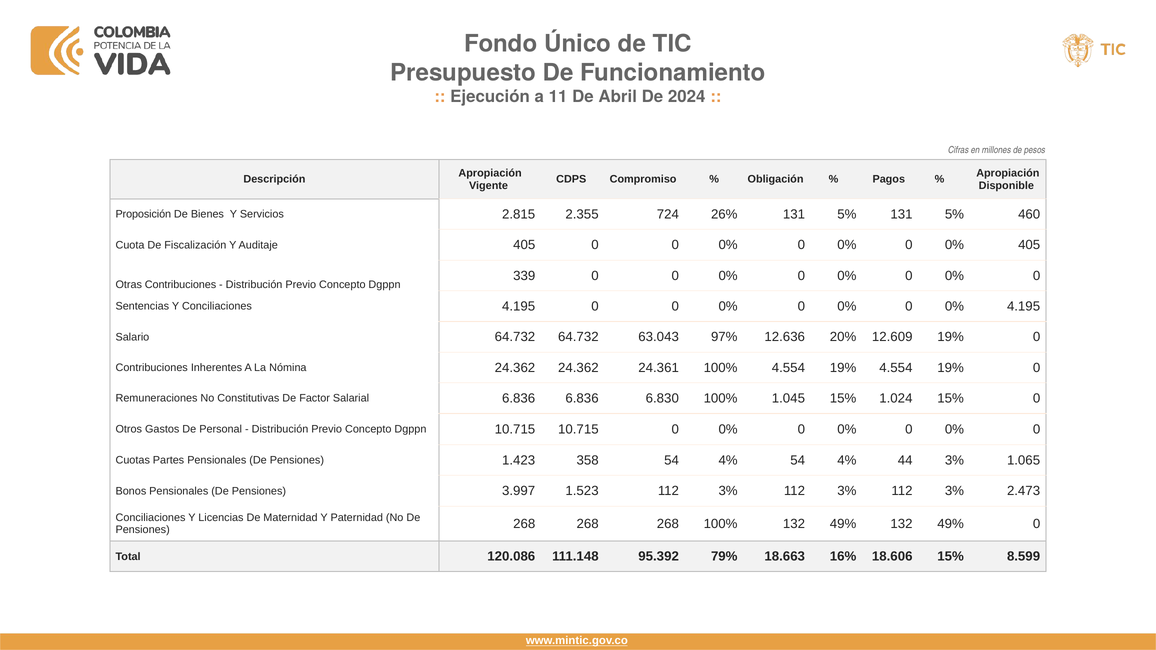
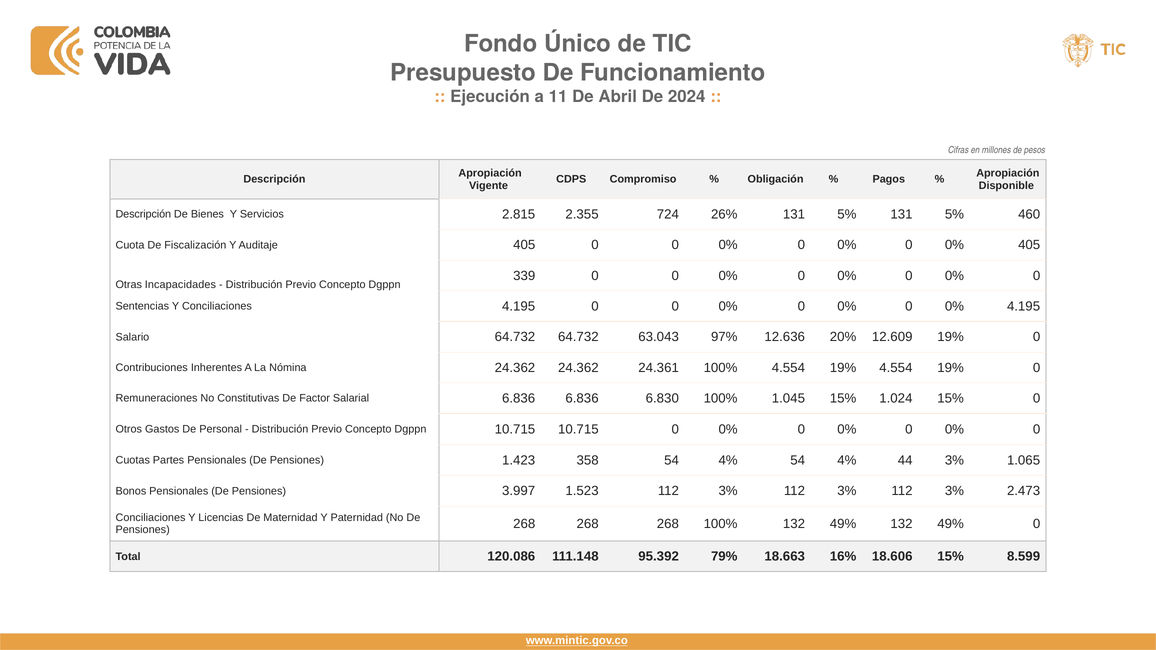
Proposición: Proposición -> Descripción (143, 214)
Otras Contribuciones: Contribuciones -> Incapacidades (180, 285)
